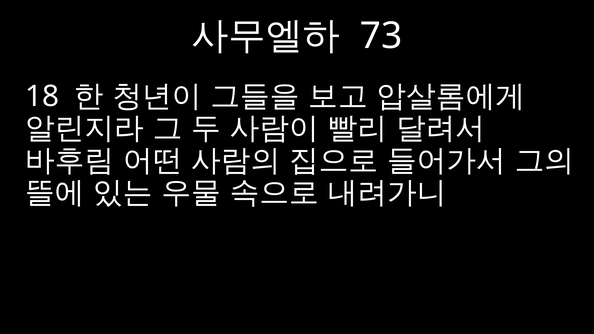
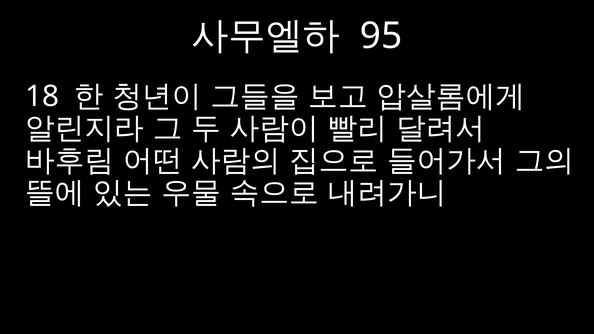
73: 73 -> 95 (381, 36)
